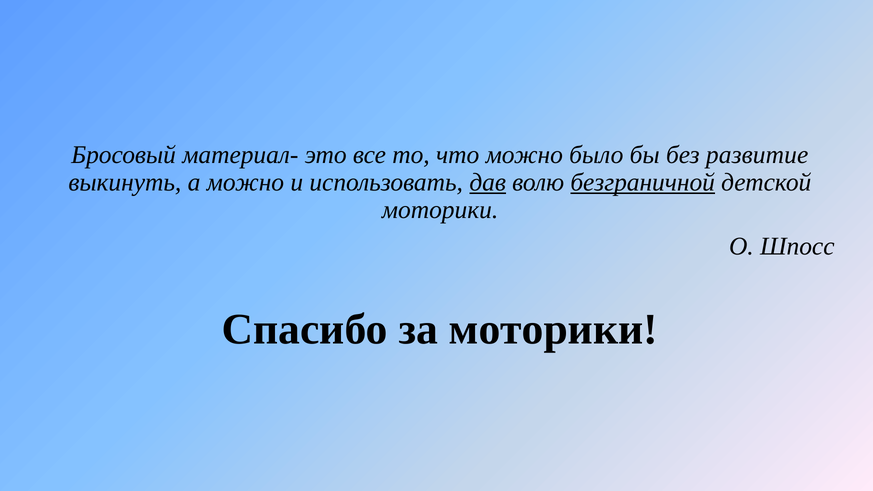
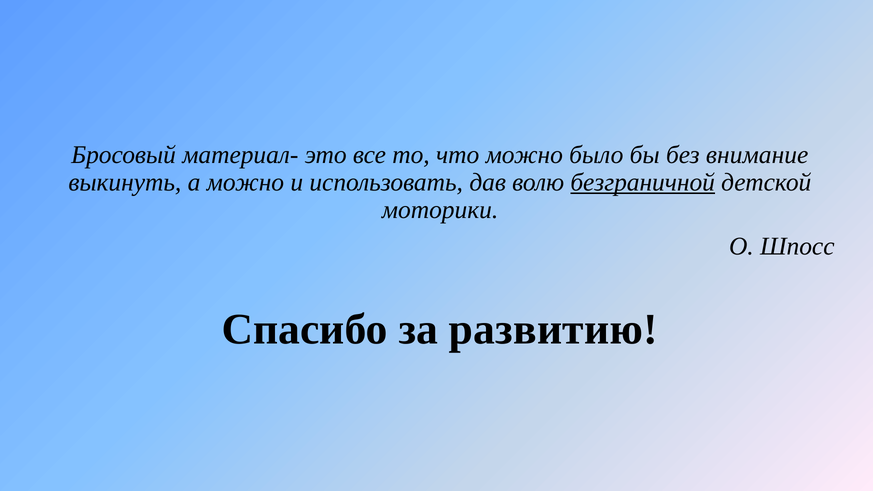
развитие: развитие -> внимание (757, 155)
дав underline: present -> none (488, 182)
за моторики: моторики -> развитию (553, 329)
